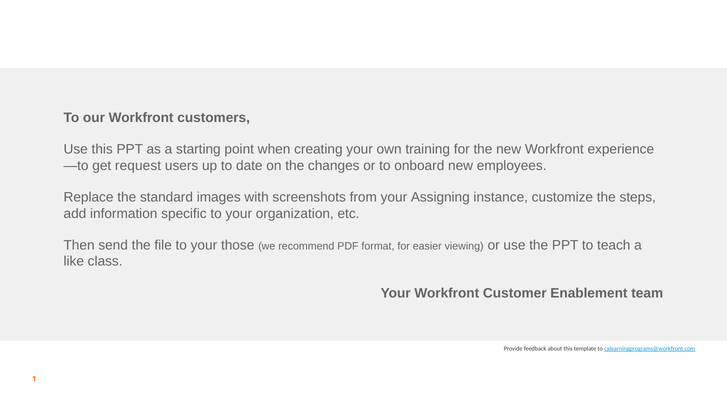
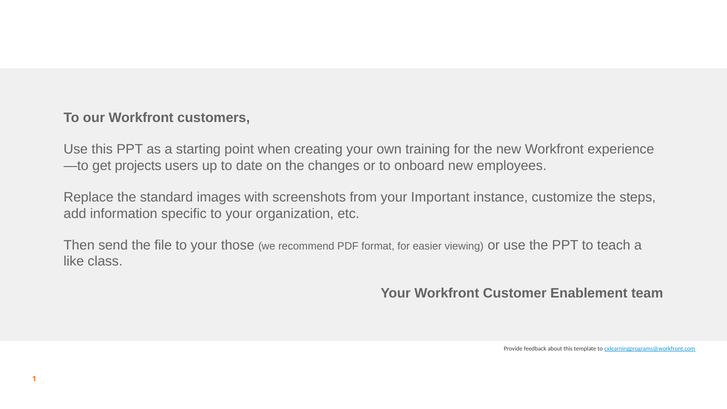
request: request -> projects (138, 166)
Assigning: Assigning -> Important (440, 197)
